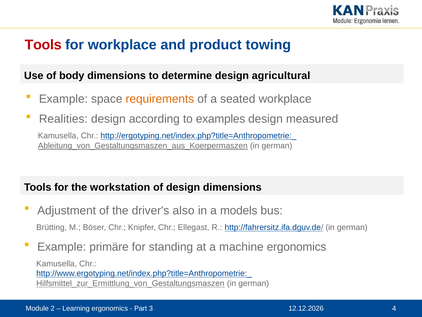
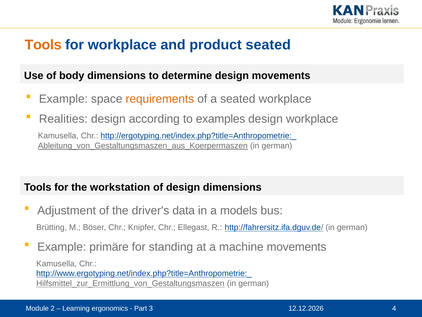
Tools colour: red -> orange (43, 45)
product towing: towing -> seated (268, 45)
design agricultural: agricultural -> movements (281, 76)
design measured: measured -> workplace (312, 119)
also: also -> data (184, 210)
machine ergonomics: ergonomics -> movements (297, 246)
